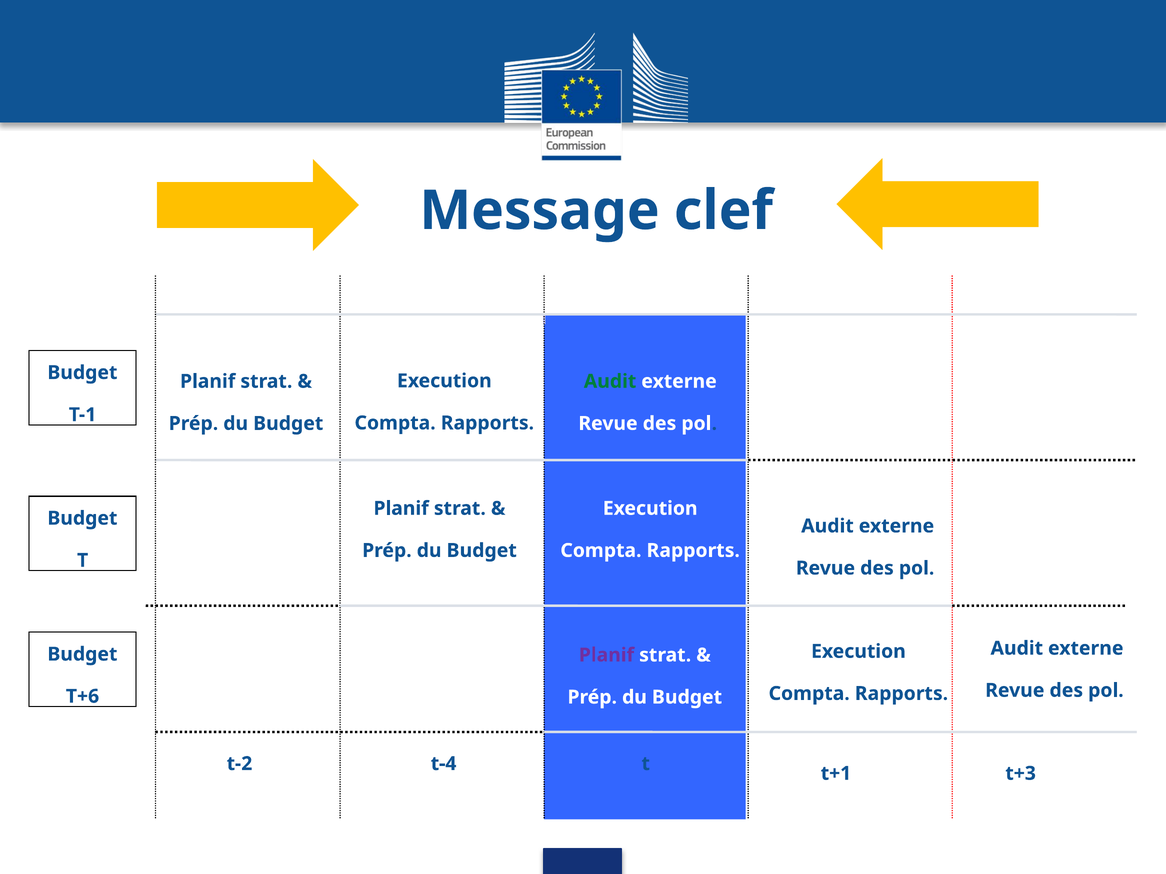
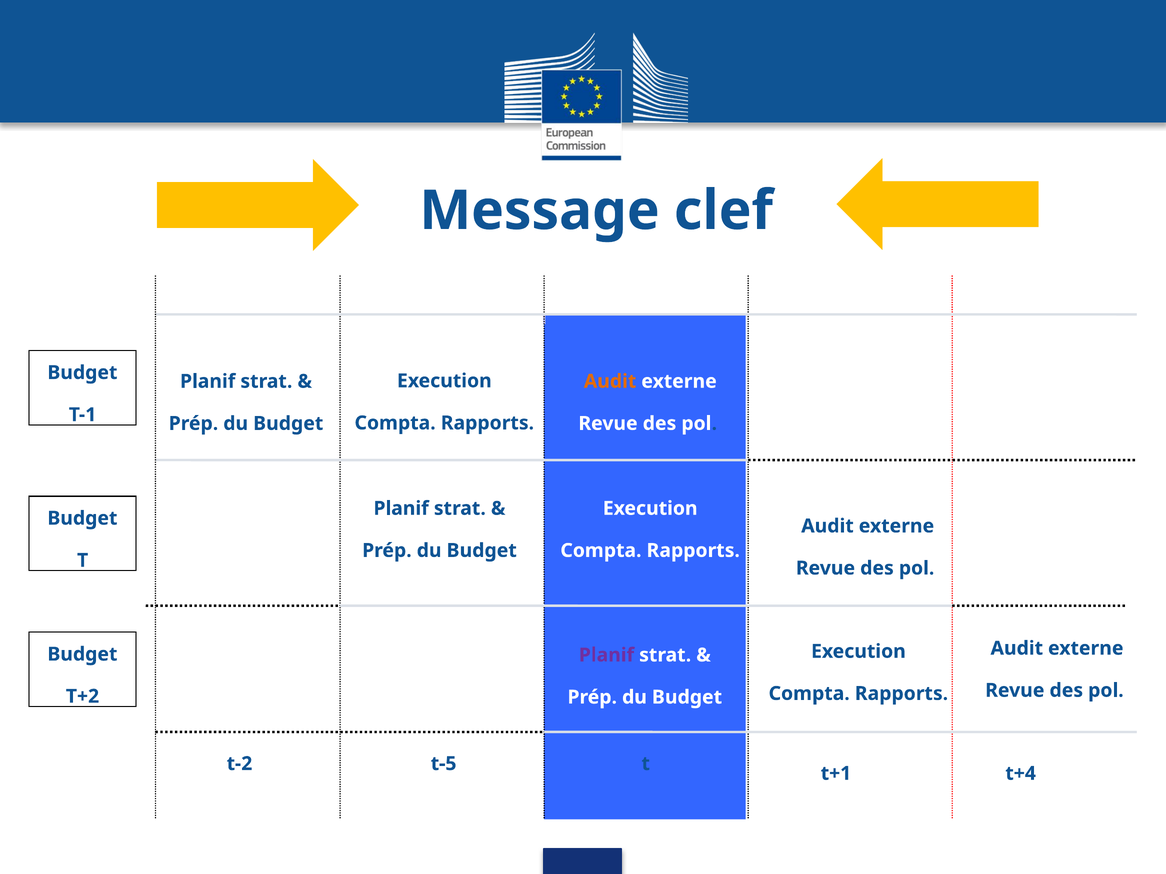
Audit colour: green -> orange (610, 382)
T+6: T+6 -> T+2 (82, 697)
t-4: t-4 -> t-5 (444, 764)
t+3: t+3 -> t+4 (1021, 774)
